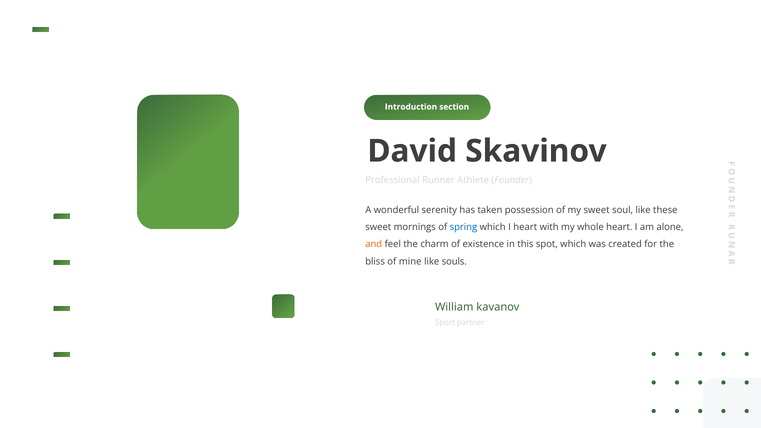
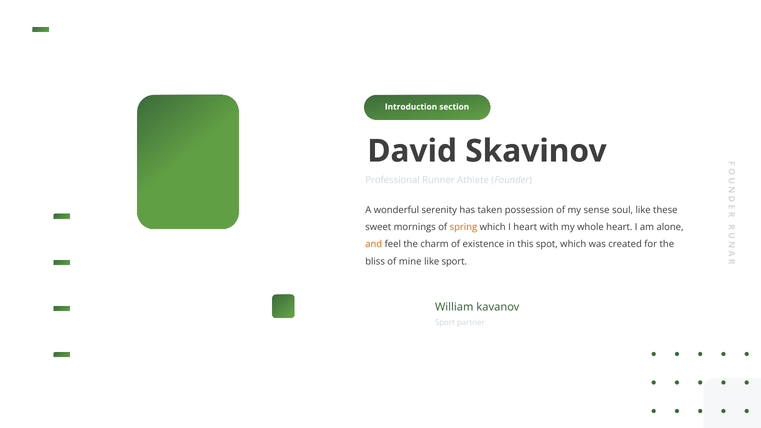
my sweet: sweet -> sense (597, 210)
spring colour: blue -> orange (463, 227)
like souls: souls -> sport (454, 261)
